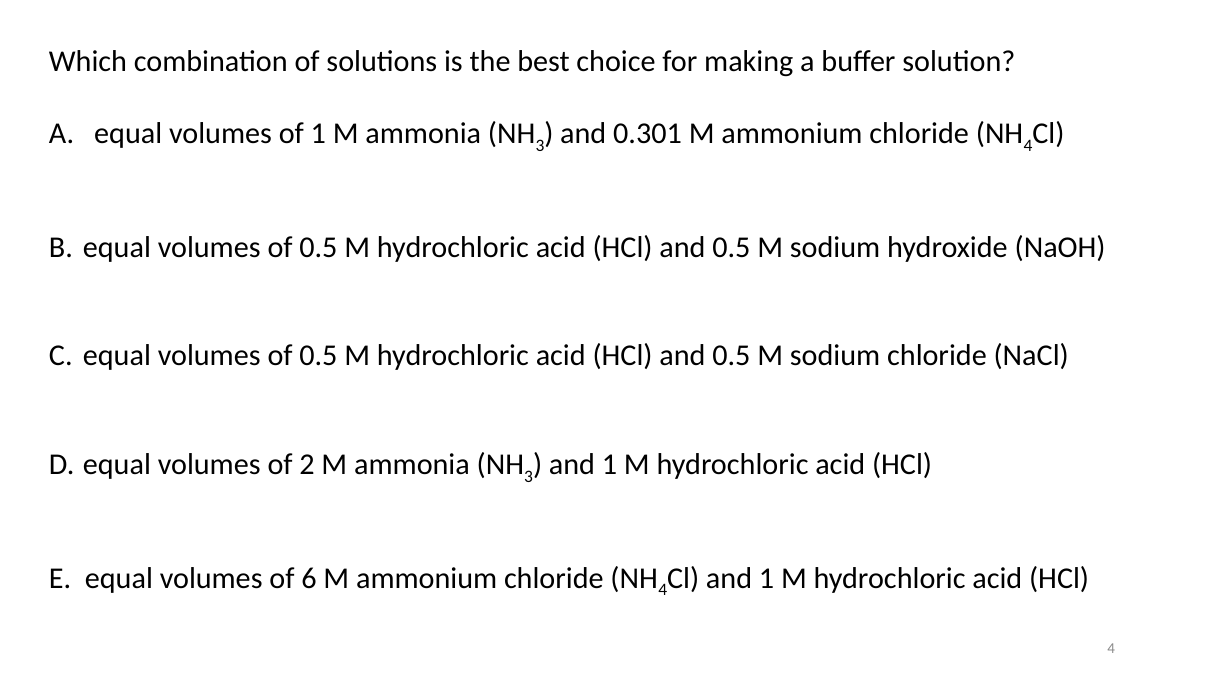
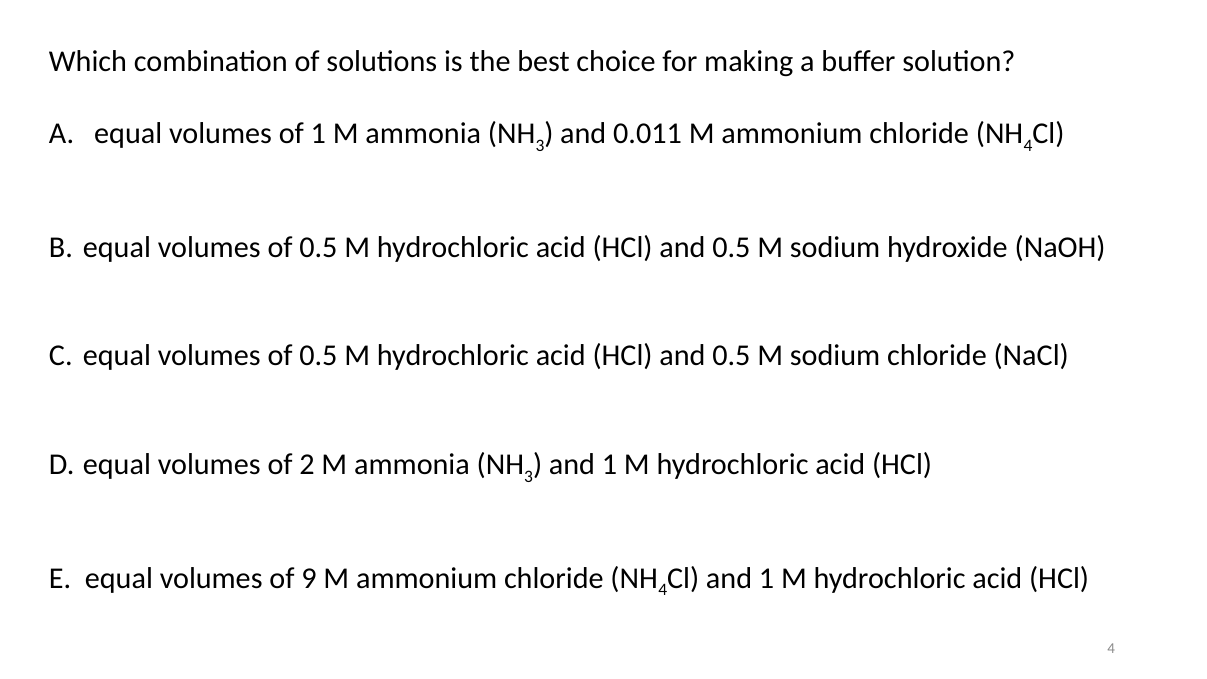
0.301: 0.301 -> 0.011 (648, 134)
6: 6 -> 9 (309, 578)
